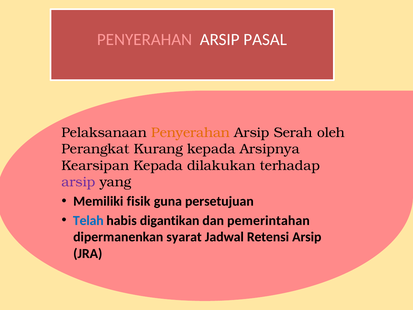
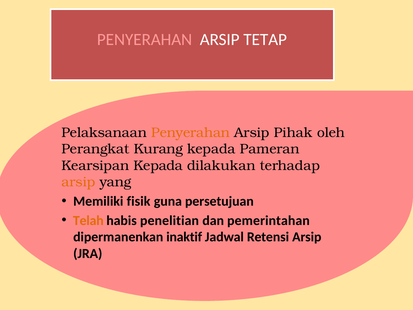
PASAL: PASAL -> TETAP (265, 39)
Serah: Serah -> Pihak (293, 132)
Arsipnya: Arsipnya -> Pameran (270, 149)
arsip colour: purple -> orange (78, 182)
Telah colour: blue -> orange (88, 220)
digantikan: digantikan -> penelitian (170, 220)
syarat: syarat -> inaktif (184, 237)
